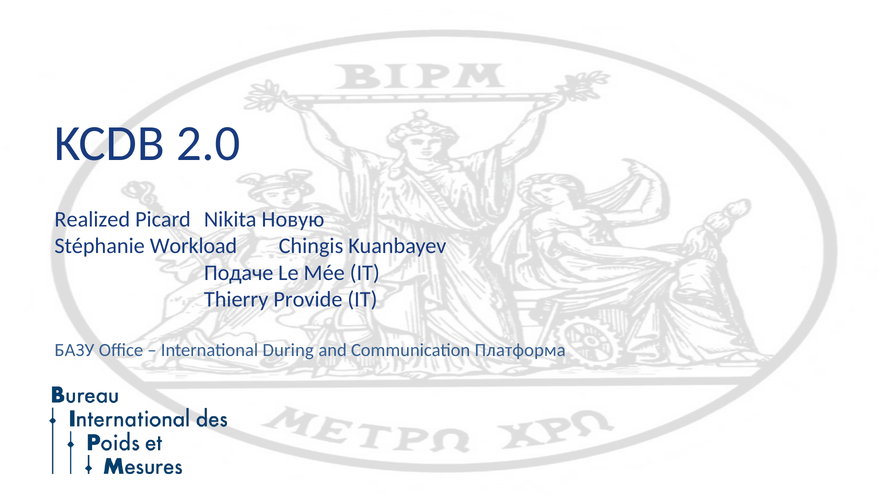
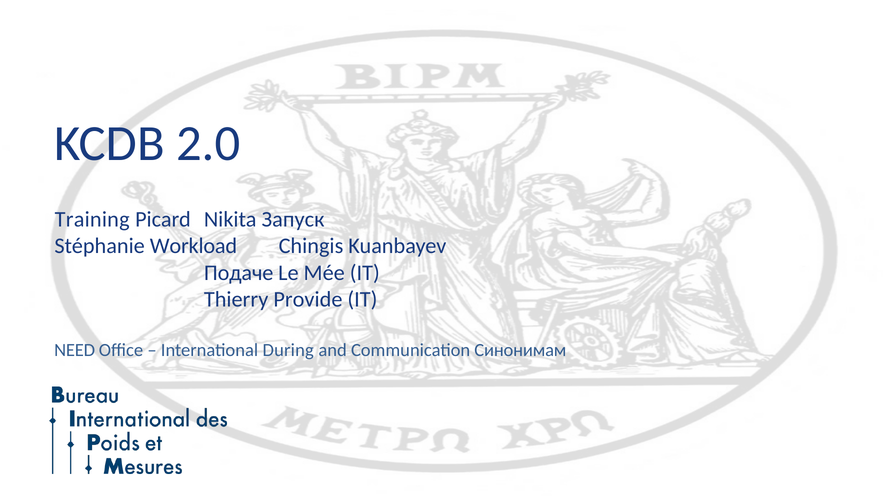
Realized: Realized -> Training (92, 219)
Новую: Новую -> Запуск (293, 219)
БАЗУ: БАЗУ -> NEED (75, 350)
Платформа: Платформа -> Синонимам (520, 350)
